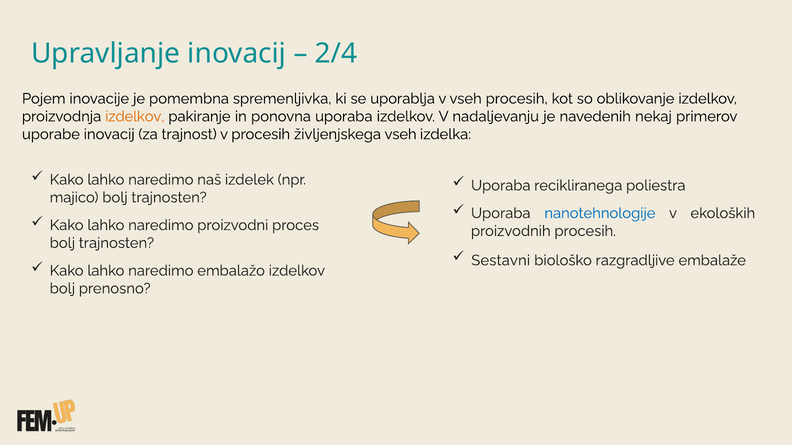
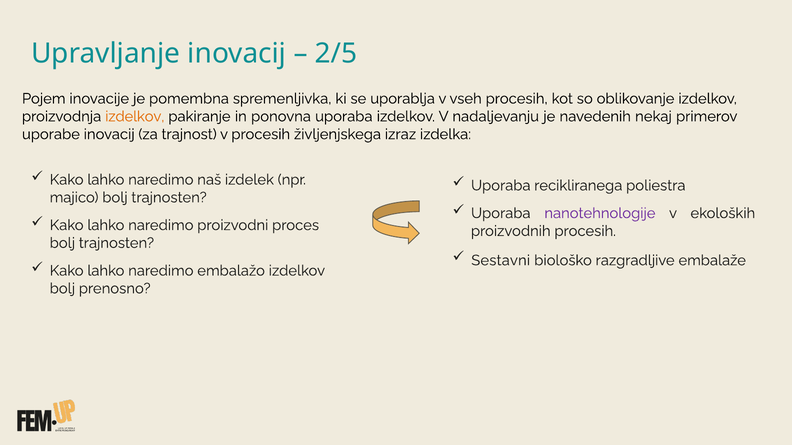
2/4: 2/4 -> 2/5 (336, 54)
življenjskega vseh: vseh -> izraz (400, 134)
nanotehnologije colour: blue -> purple (600, 213)
